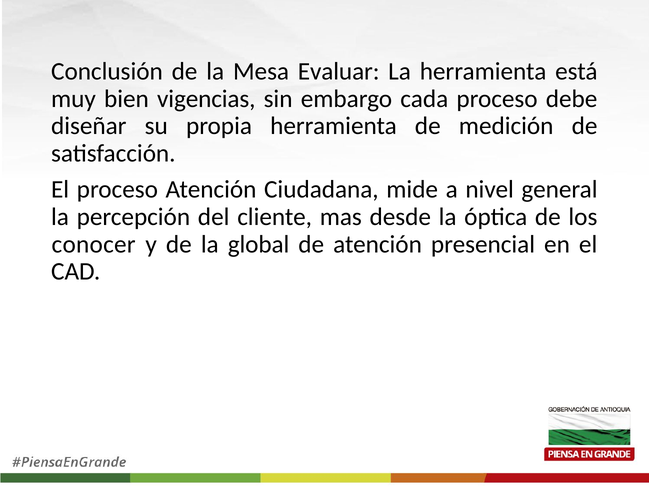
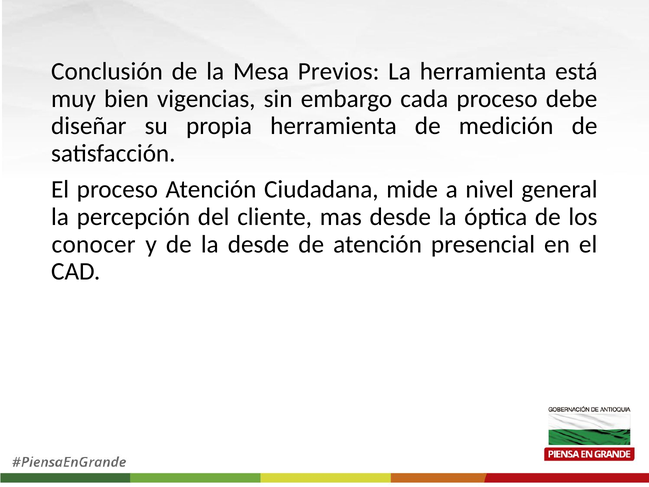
Evaluar: Evaluar -> Previos (339, 71)
la global: global -> desde (259, 244)
